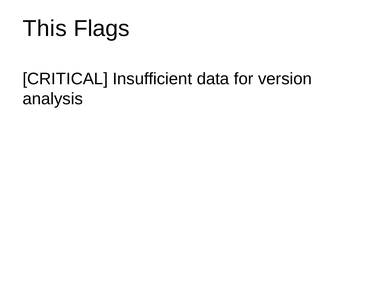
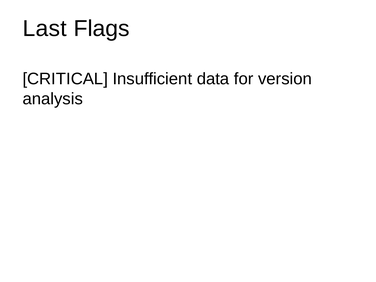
This: This -> Last (45, 29)
